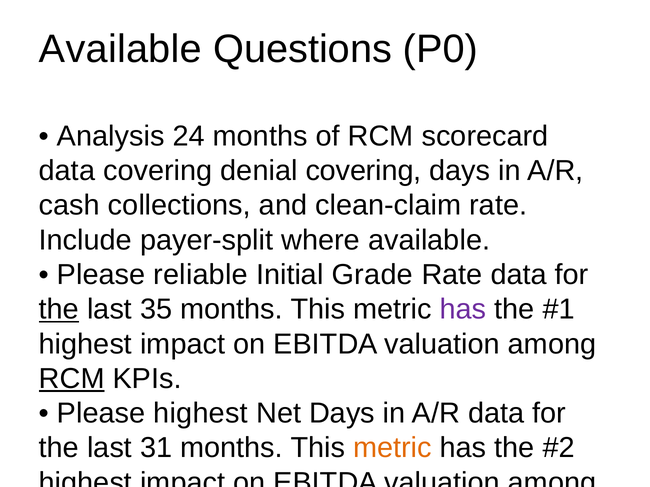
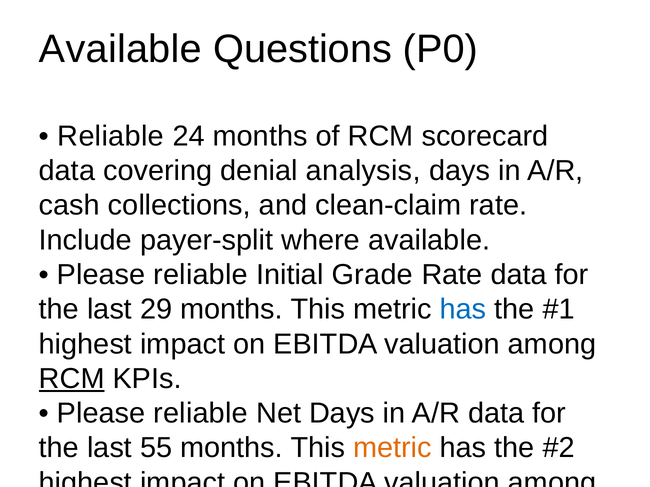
Analysis: Analysis -> Reliable (111, 136)
denial covering: covering -> analysis (363, 171)
the underline: present -> none (59, 310)
35: 35 -> 29 (156, 310)
has colour: purple -> blue (463, 310)
highest: highest -> reliable (201, 414)
31: 31 -> 55 (156, 448)
